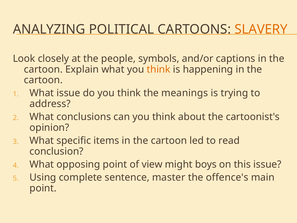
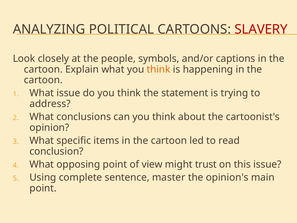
SLAVERY colour: orange -> red (261, 29)
meanings: meanings -> statement (185, 93)
boys: boys -> trust (206, 164)
offence's: offence's -> opinion's (227, 177)
